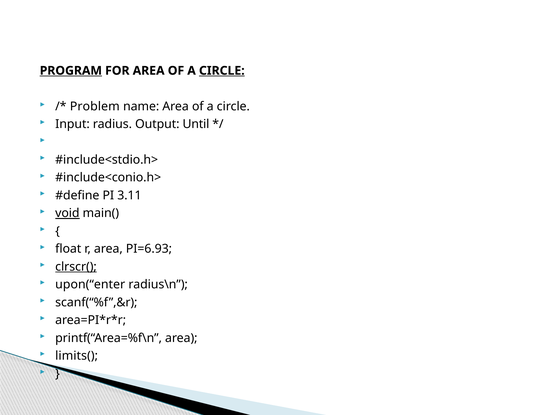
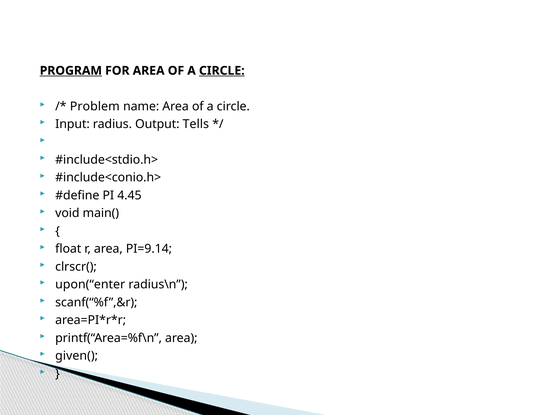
Until: Until -> Tells (196, 124)
3.11: 3.11 -> 4.45 (129, 195)
void underline: present -> none (67, 213)
PI=6.93: PI=6.93 -> PI=9.14 (149, 249)
clrscr( underline: present -> none (76, 267)
limits(: limits( -> given( (77, 356)
